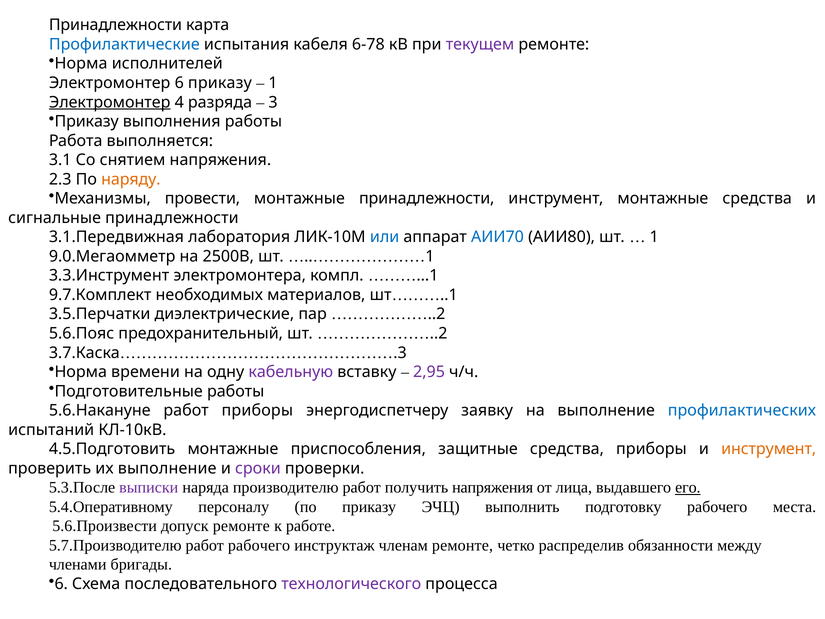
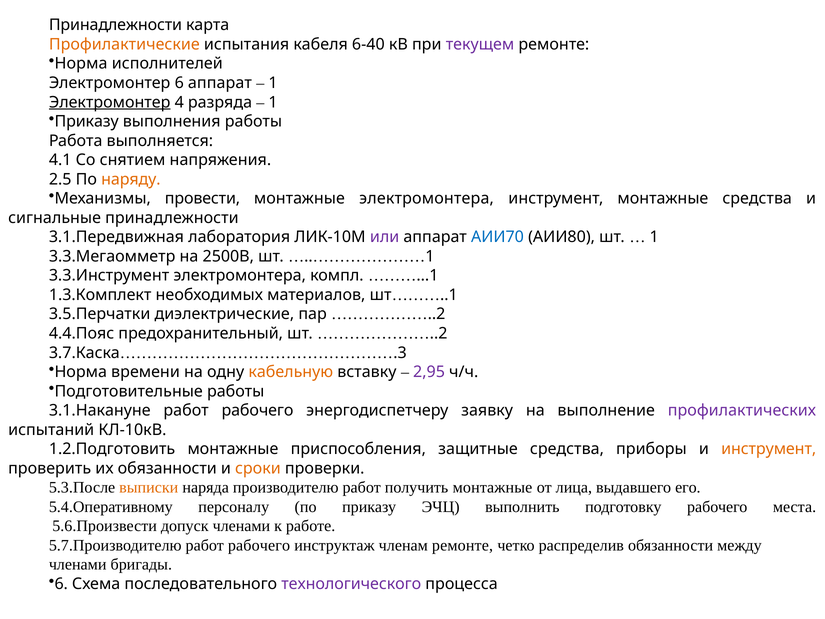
Профилактические colour: blue -> orange (124, 44)
6-78: 6-78 -> 6-40 (368, 44)
6 приказу: приказу -> аппарат (220, 83)
3: 3 -> 1 (273, 102)
3.1: 3.1 -> 4.1 (60, 160)
2.3: 2.3 -> 2.5 (60, 179)
монтажные принадлежности: принадлежности -> электромонтера (427, 198)
или colour: blue -> purple (385, 237)
9.0.Мегаомметр: 9.0.Мегаомметр -> 3.3.Мегаомметр (112, 256)
9.7.Комплект: 9.7.Комплект -> 1.3.Комплект (100, 295)
5.6.Пояс: 5.6.Пояс -> 4.4.Пояс (82, 333)
кабельную colour: purple -> orange (291, 372)
5.6.Накануне: 5.6.Накануне -> 3.1.Накануне (100, 410)
приборы: приборы -> рабочего (257, 410)
профилактических colour: blue -> purple (742, 410)
4.5.Подготовить: 4.5.Подготовить -> 1.2.Подготовить (112, 449)
их выполнение: выполнение -> обязанности (167, 468)
сроки colour: purple -> orange (258, 468)
выписки colour: purple -> orange (149, 487)
получить напряжения: напряжения -> монтажные (492, 487)
его underline: present -> none (688, 487)
допуск ремонте: ремонте -> членами (241, 526)
